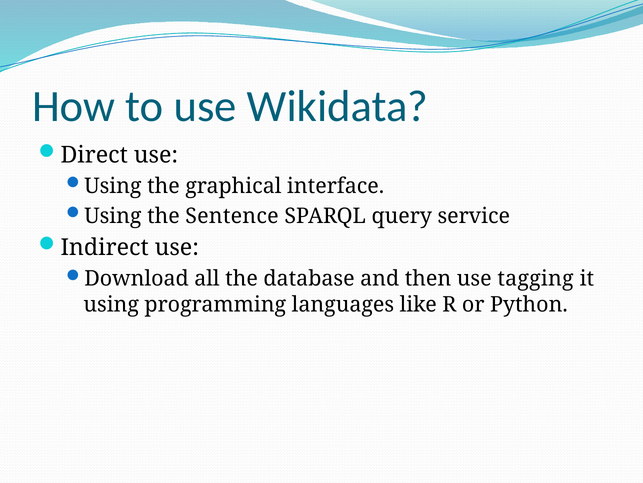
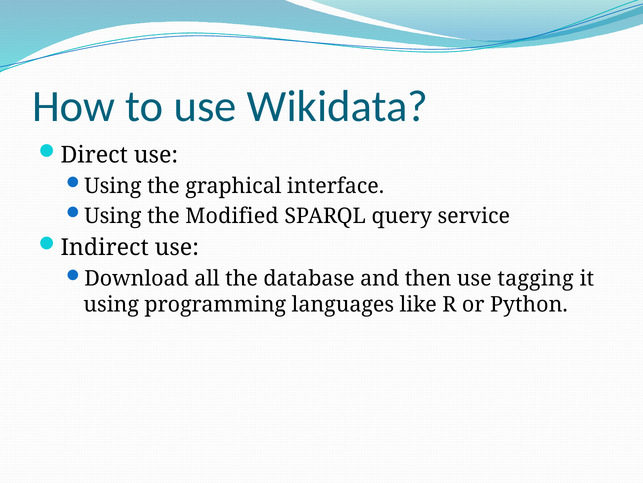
Sentence: Sentence -> Modified (232, 216)
